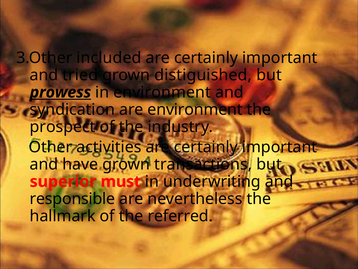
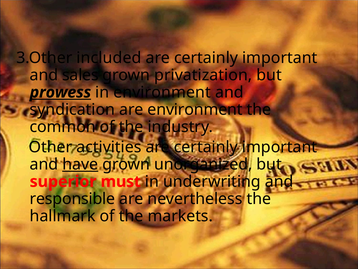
tried: tried -> sales (80, 75)
distiguished: distiguished -> privatization (203, 75)
prospect: prospect -> common (63, 127)
have underline: none -> present (80, 164)
transactions: transactions -> unorganized (203, 164)
referred: referred -> markets (180, 216)
